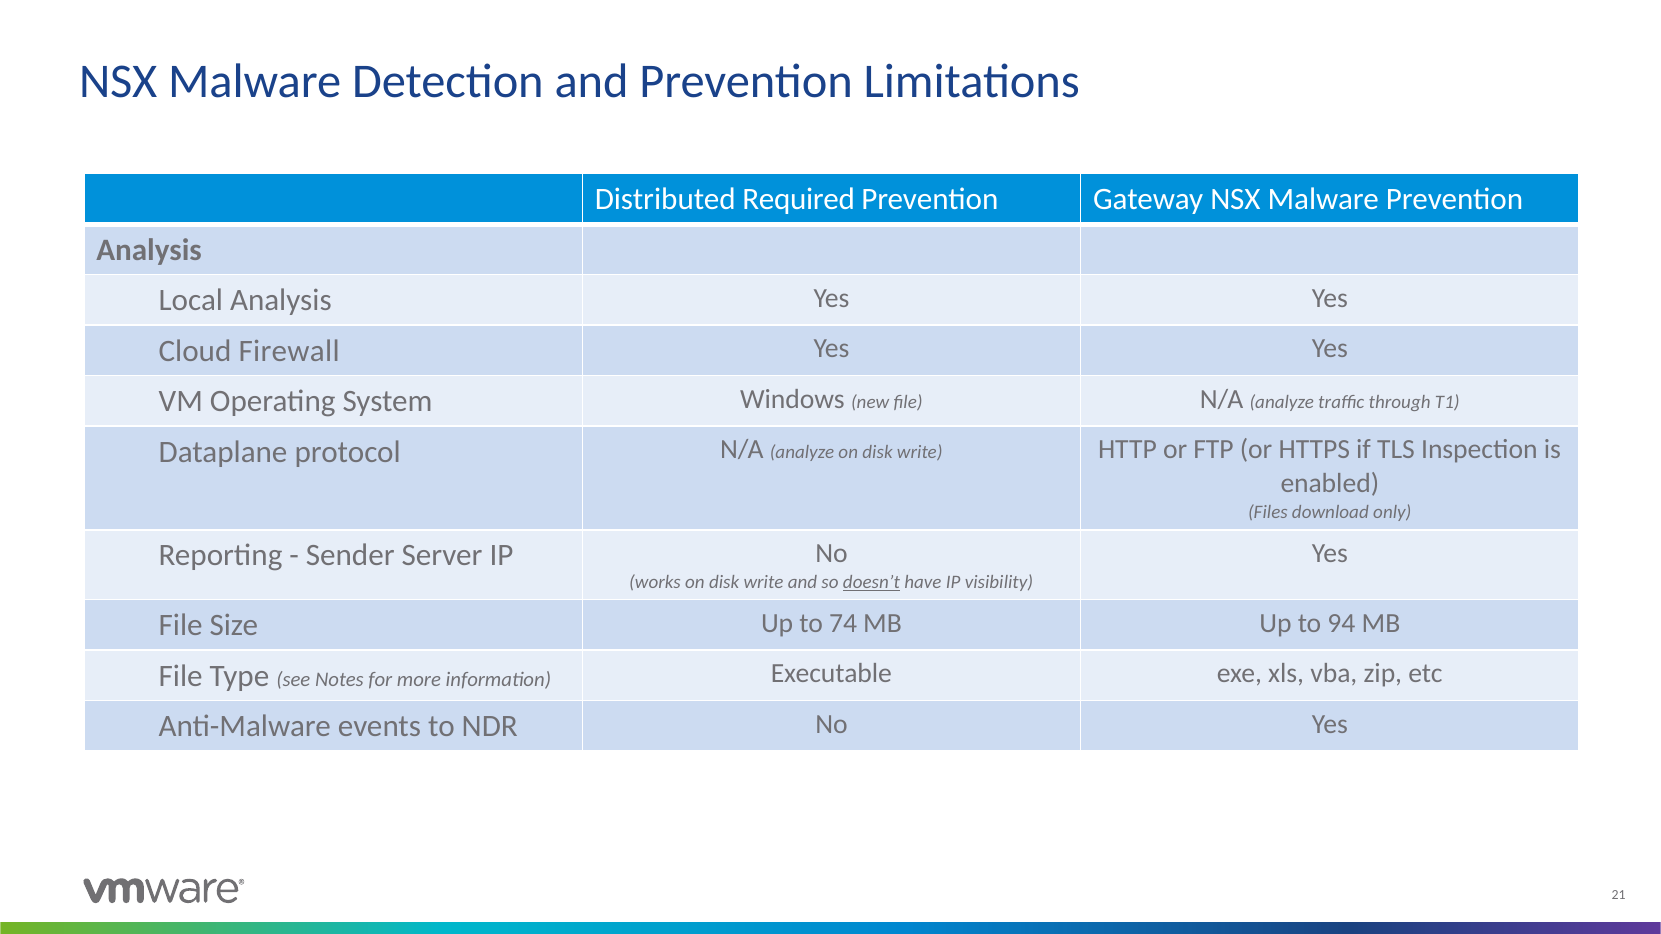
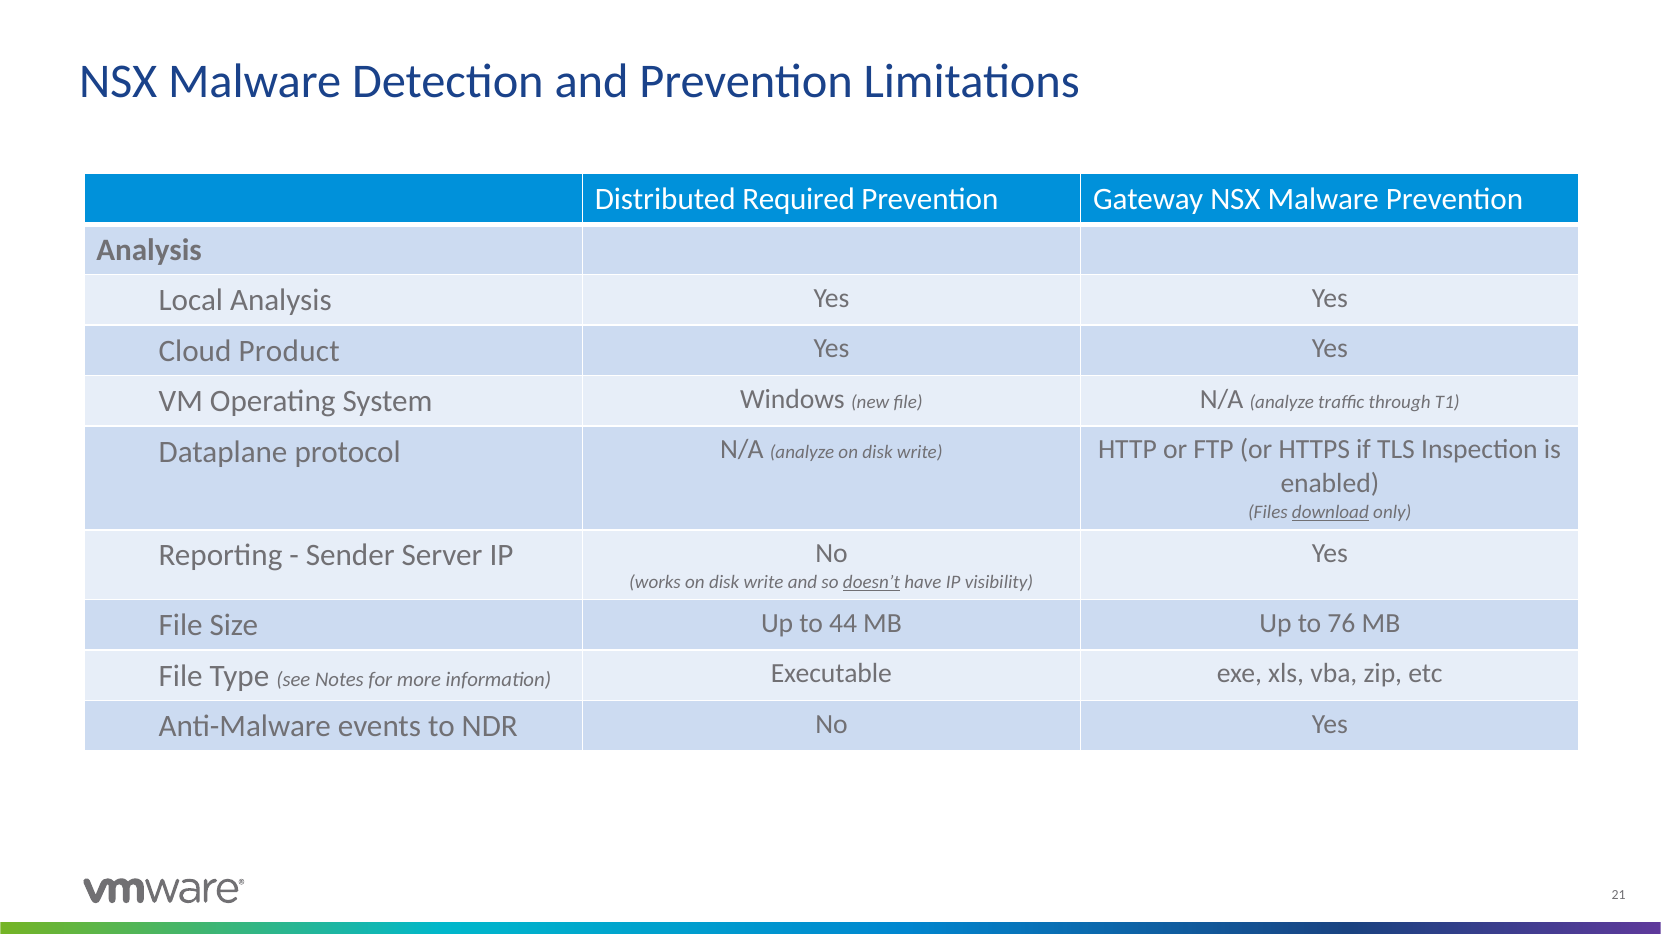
Firewall: Firewall -> Product (289, 351)
download underline: none -> present (1330, 512)
74: 74 -> 44 (843, 623)
94: 94 -> 76 (1341, 623)
